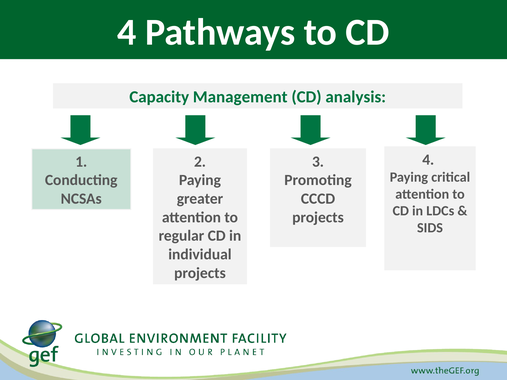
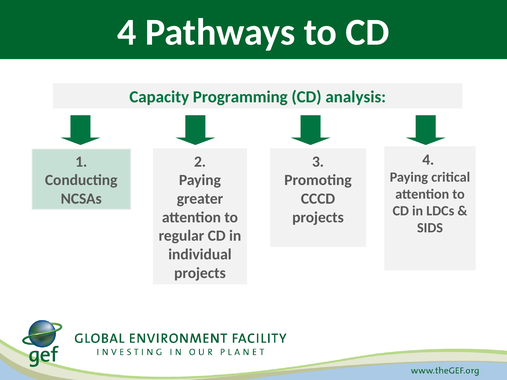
Management: Management -> Programming (240, 97)
